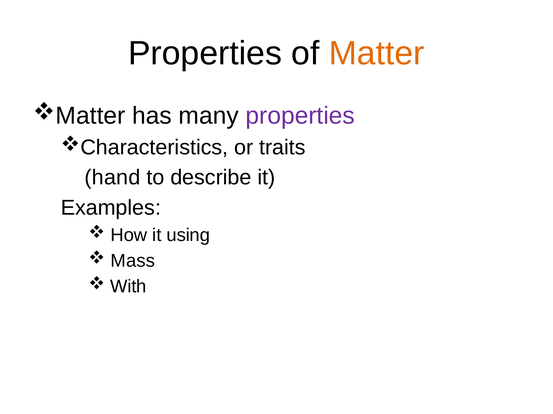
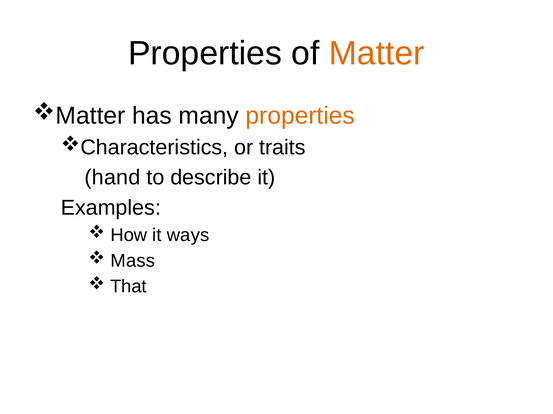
properties colour: purple -> orange (300, 116)
using: using -> ways (188, 235)
With: With -> That (128, 287)
